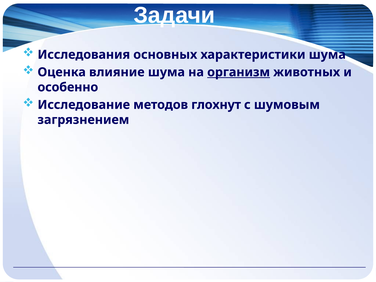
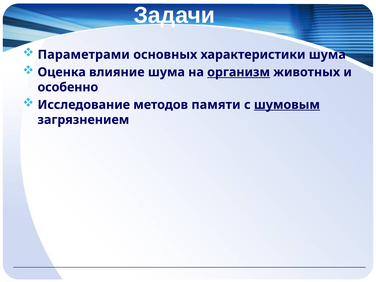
Исследования: Исследования -> Параметрами (84, 55)
глохнут: глохнут -> памяти (216, 105)
шумовым underline: none -> present (287, 105)
